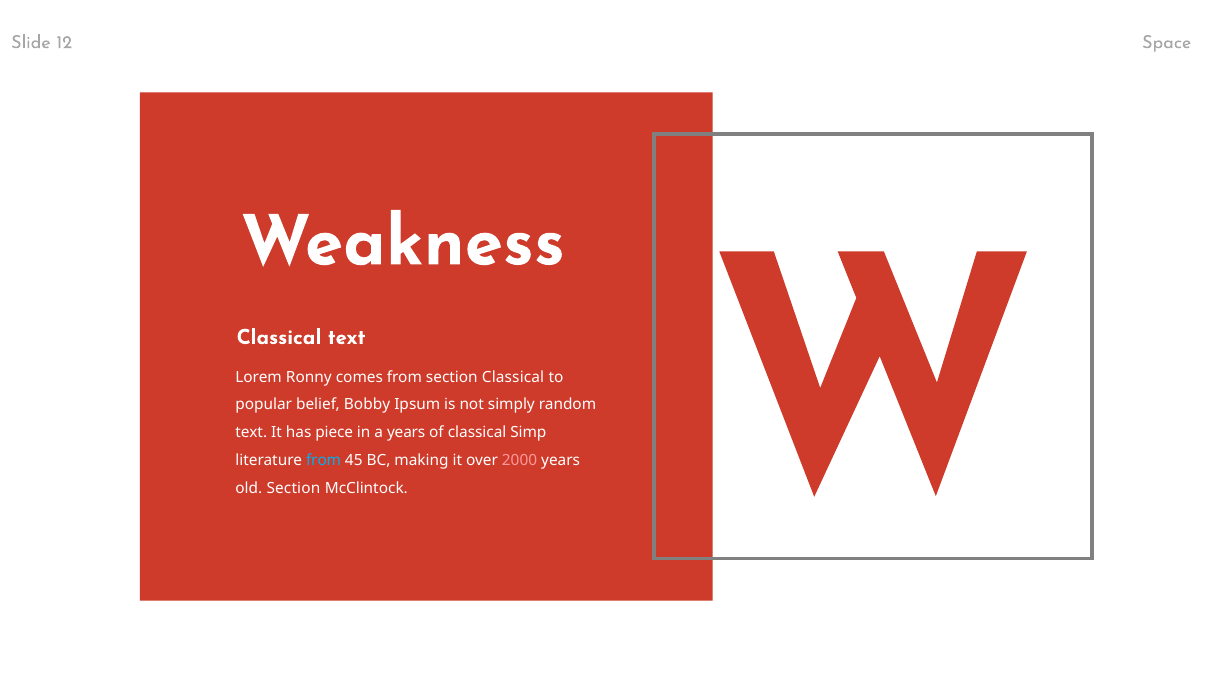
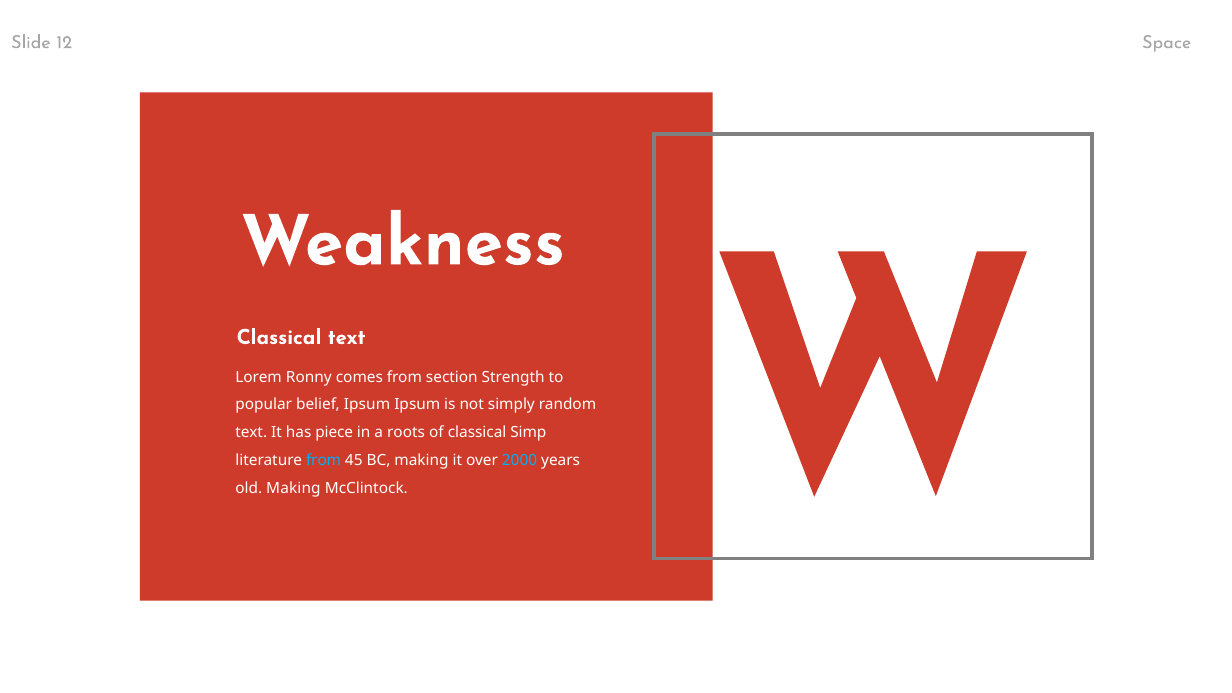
section Classical: Classical -> Strength (513, 377)
belief Bobby: Bobby -> Ipsum (367, 405)
a years: years -> roots (406, 433)
2000 colour: pink -> light blue (520, 460)
old Section: Section -> Making (293, 488)
